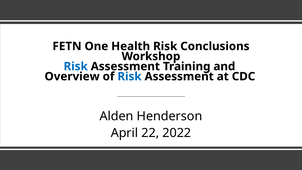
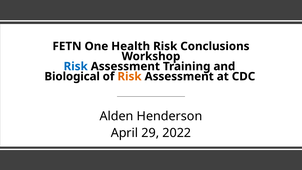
Overview: Overview -> Biological (72, 76)
Risk colour: blue -> orange (130, 76)
22: 22 -> 29 (150, 133)
